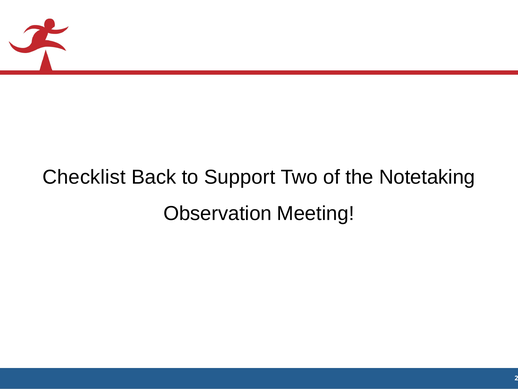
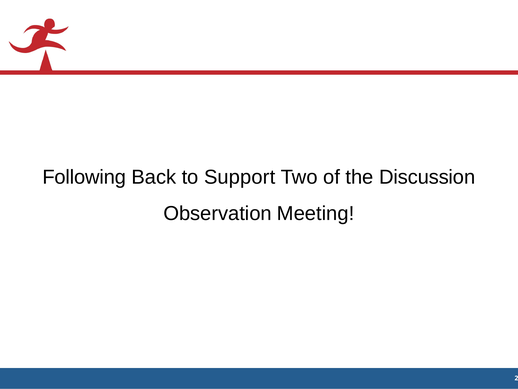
Checklist: Checklist -> Following (84, 177)
Notetaking: Notetaking -> Discussion (427, 177)
